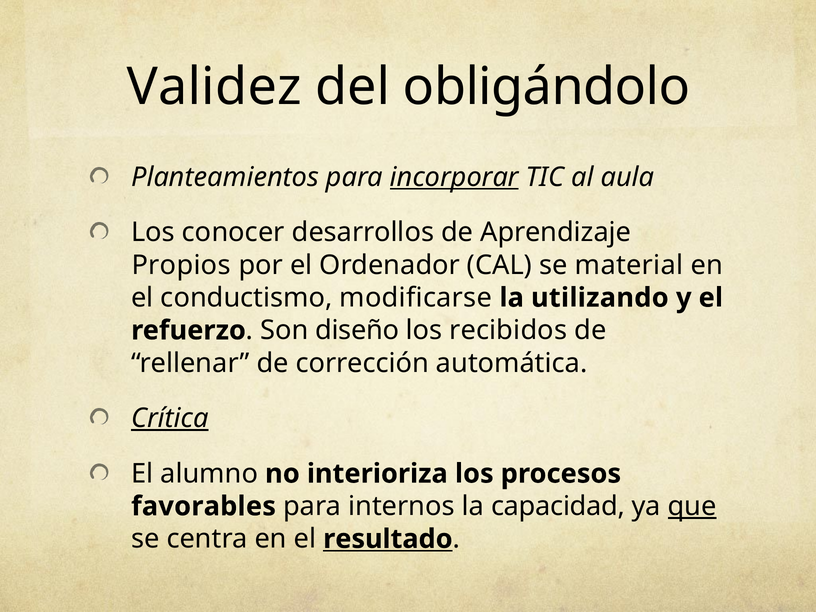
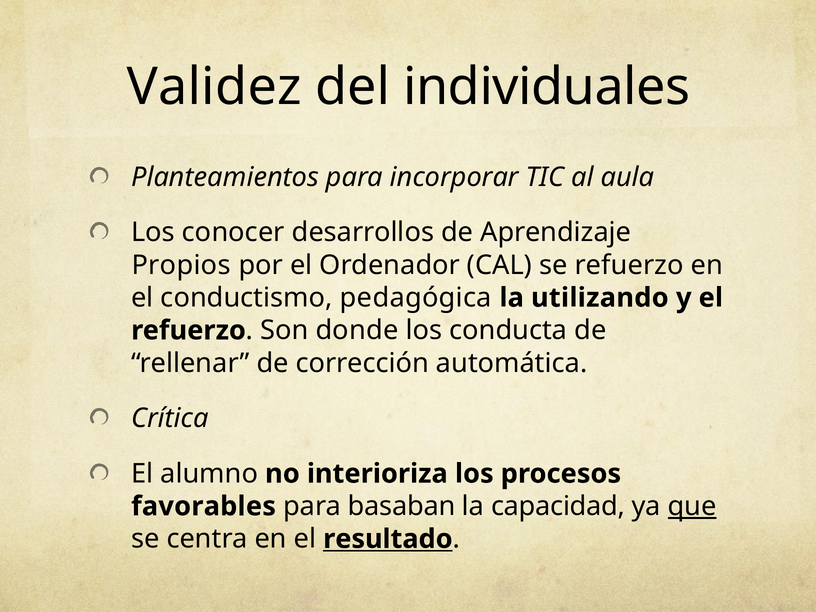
obligándolo: obligándolo -> individuales (547, 87)
incorporar underline: present -> none (454, 177)
se material: material -> refuerzo (629, 265)
modificarse: modificarse -> pedagógica (416, 298)
diseño: diseño -> donde (357, 330)
recibidos: recibidos -> conducta (508, 330)
Crítica underline: present -> none (170, 418)
internos: internos -> basaban (402, 506)
